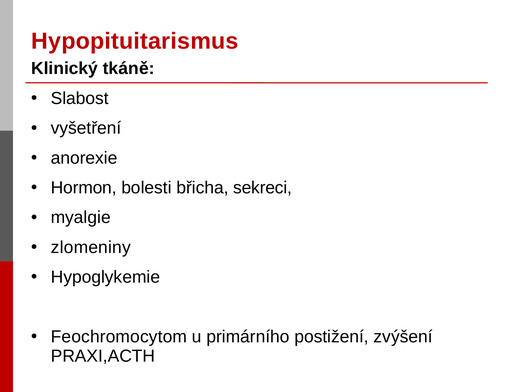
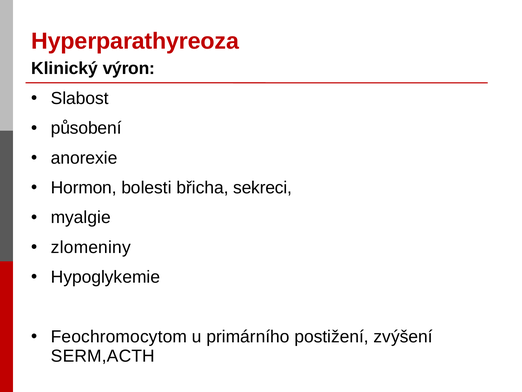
Hypopituitarismus: Hypopituitarismus -> Hyperparathyreoza (135, 41)
tkáně: tkáně -> výron (129, 68)
vyšetření: vyšetření -> působení (86, 128)
PRAXI,ACTH: PRAXI,ACTH -> SERM,ACTH (103, 356)
